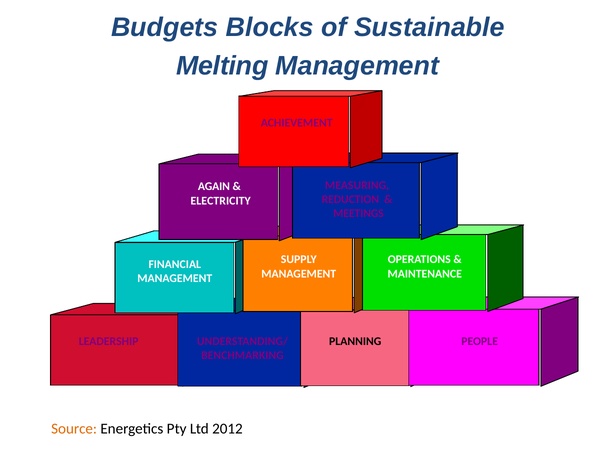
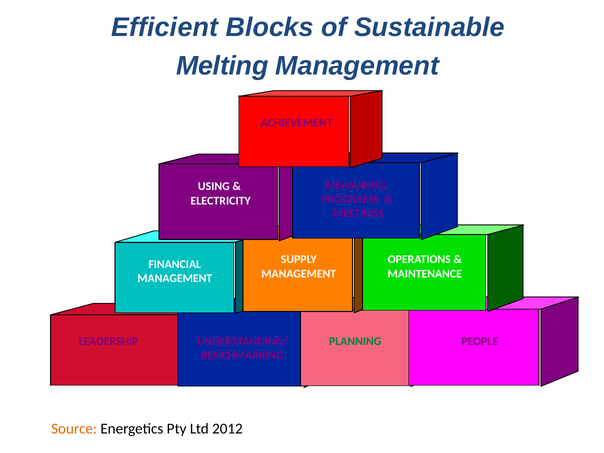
Budgets: Budgets -> Efficient (165, 27)
AGAIN: AGAIN -> USING (214, 187)
REDUCTION: REDUCTION -> PROGRAMS (350, 199)
PLANNING colour: black -> green (355, 341)
